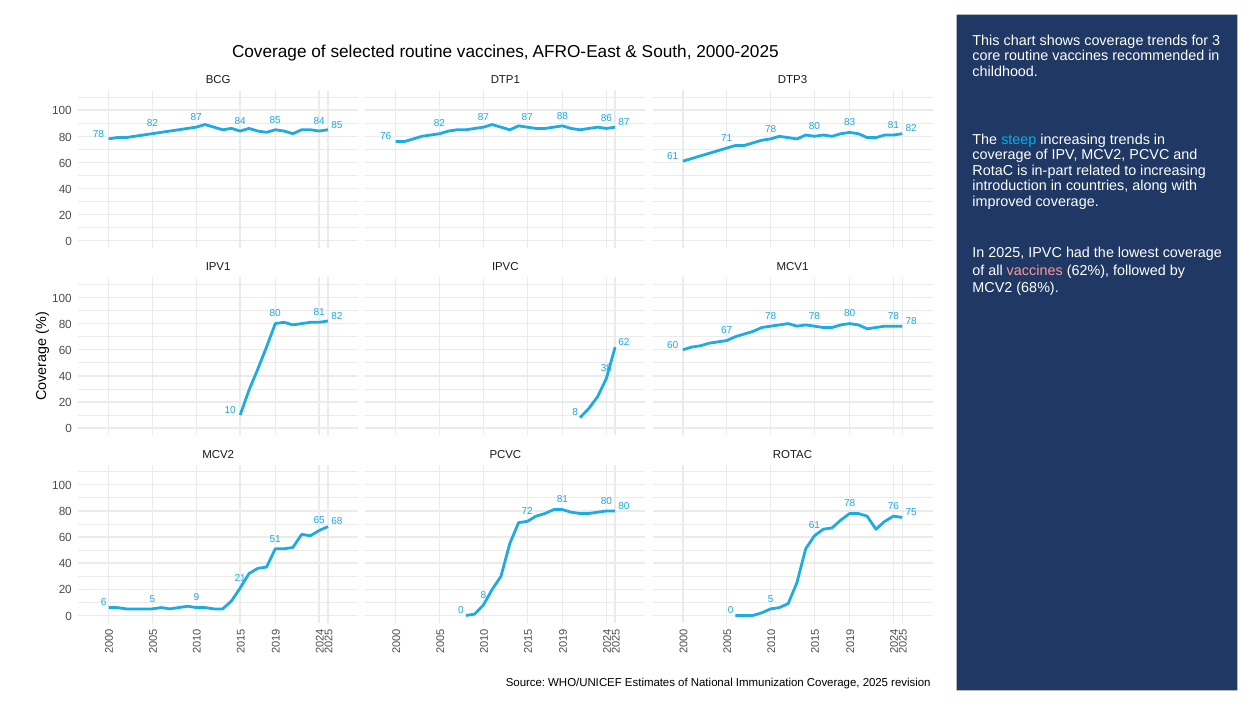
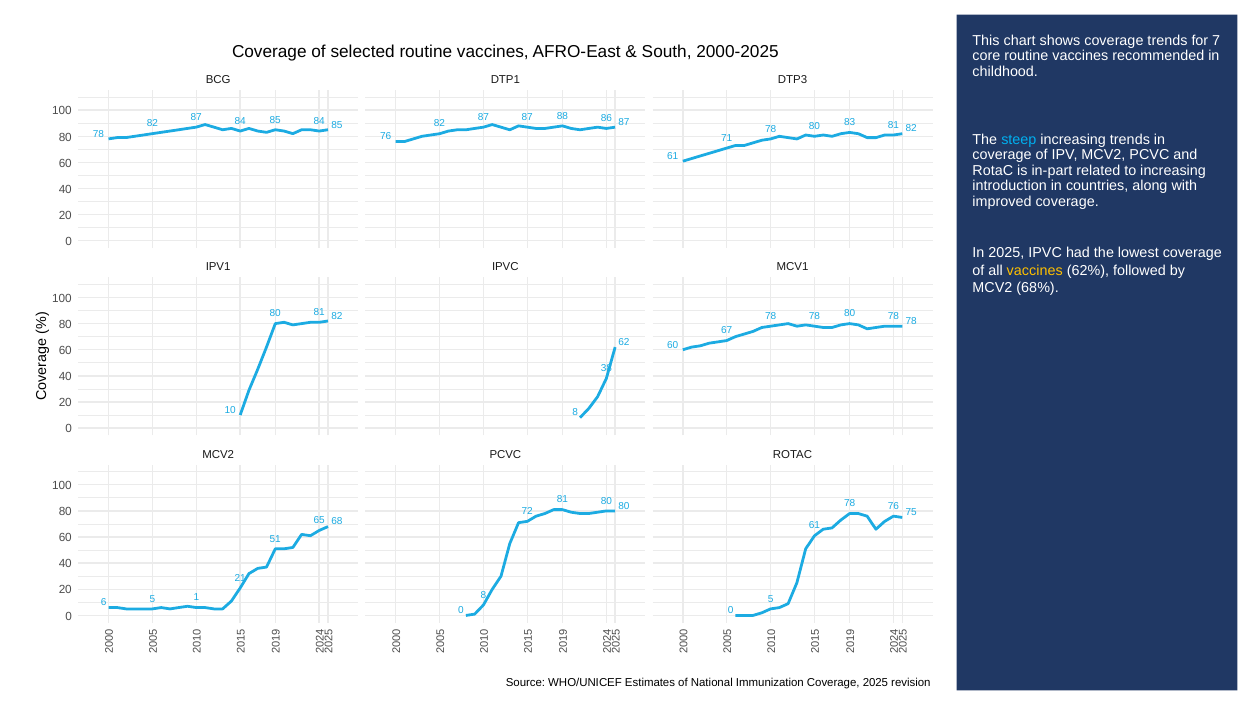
3: 3 -> 7 (1216, 41)
vaccines colour: pink -> yellow (1035, 270)
5 9: 9 -> 1 (196, 597)
